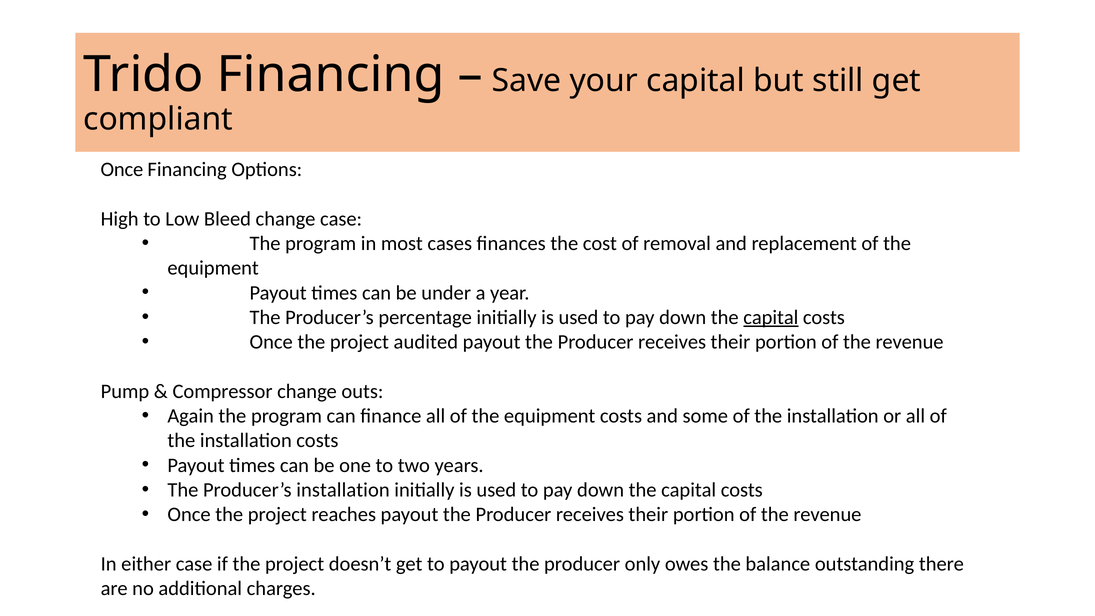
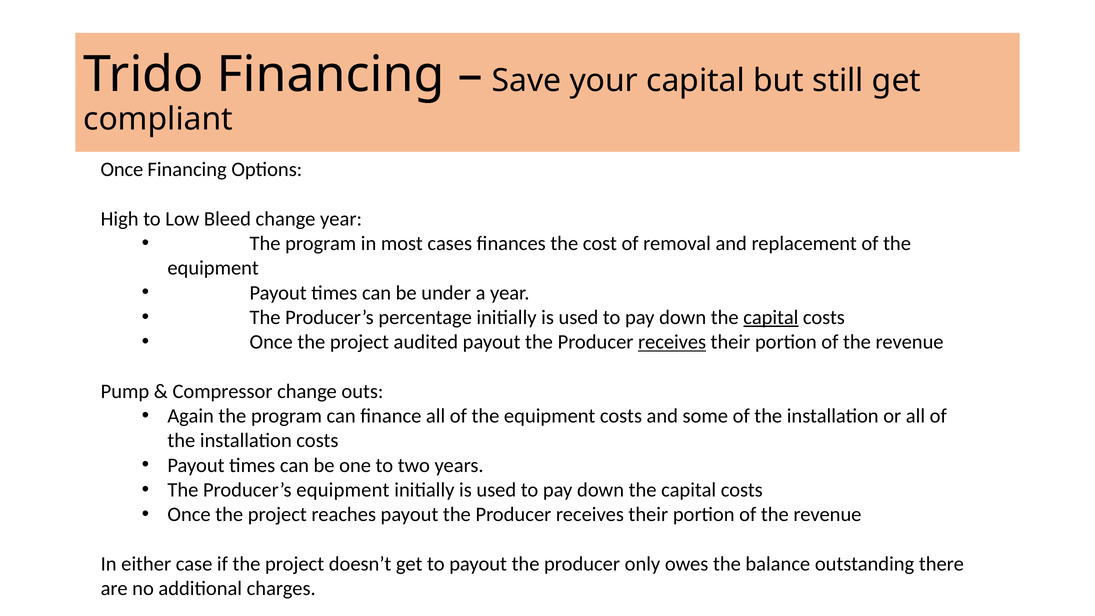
change case: case -> year (341, 219)
receives underline: none -> present (672, 342)
Producer’s installation: installation -> equipment (343, 490)
